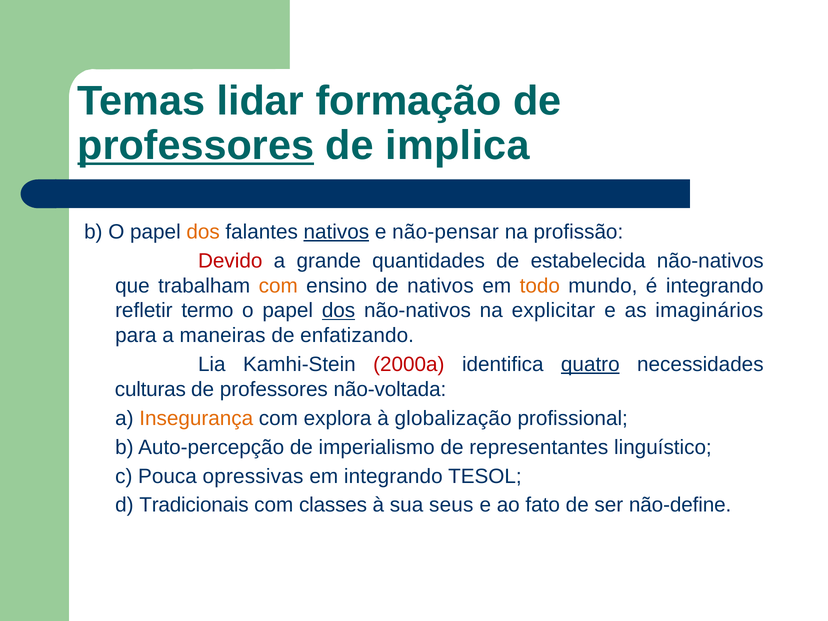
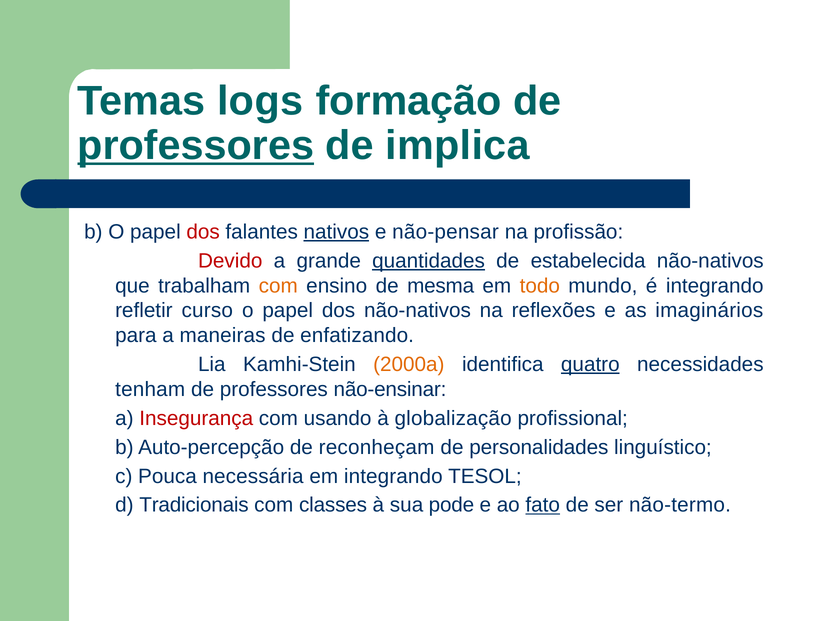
lidar: lidar -> logs (260, 101)
dos colour: orange -> red (203, 232)
quantidades underline: none -> present (429, 261)
de nativos: nativos -> mesma (441, 286)
termo: termo -> curso (207, 311)
dos underline: present -> none (339, 311)
explicitar: explicitar -> reflexões (554, 311)
2000a colour: red -> orange (409, 364)
culturas: culturas -> tenham (150, 389)
não-voltada: não-voltada -> não-ensinar (390, 389)
Insegurança colour: orange -> red (196, 418)
explora: explora -> usando (338, 418)
imperialismo: imperialismo -> reconheçam (377, 447)
representantes: representantes -> personalidades (539, 447)
opressivas: opressivas -> necessária (253, 476)
seus: seus -> pode (451, 505)
fato underline: none -> present (543, 505)
não-define: não-define -> não-termo (680, 505)
